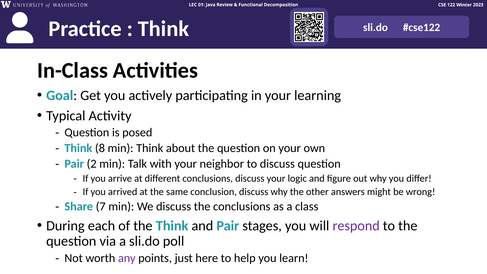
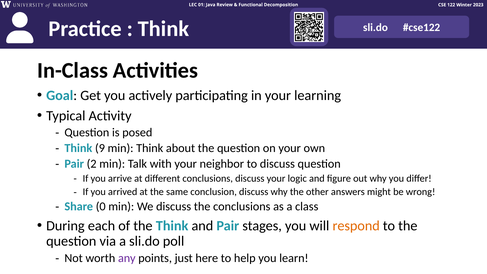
8: 8 -> 9 (100, 148)
7: 7 -> 0 (101, 207)
respond colour: purple -> orange (356, 226)
